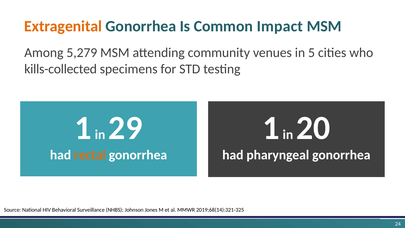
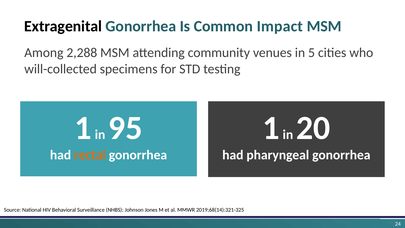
Extragenital colour: orange -> black (63, 26)
5,279: 5,279 -> 2,288 (82, 53)
kills-collected: kills-collected -> will-collected (61, 69)
29: 29 -> 95 (125, 128)
